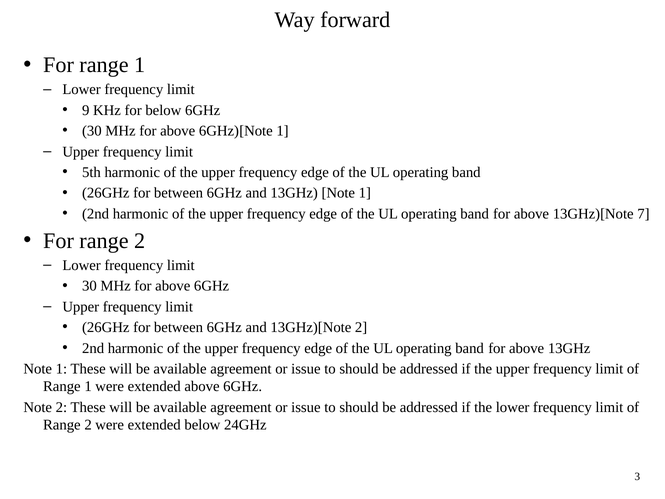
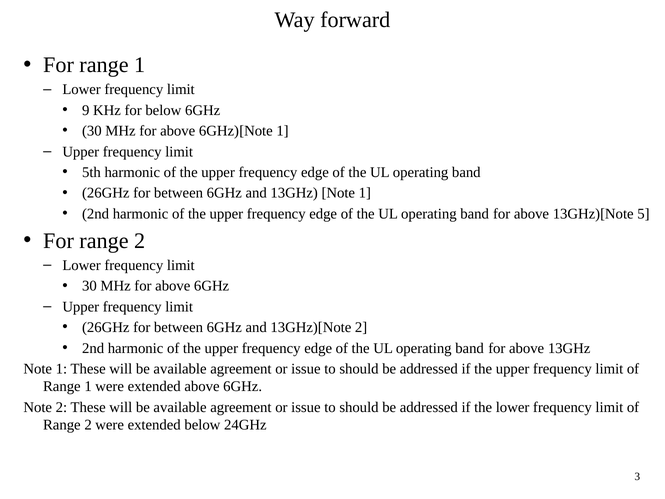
7: 7 -> 5 (643, 214)
